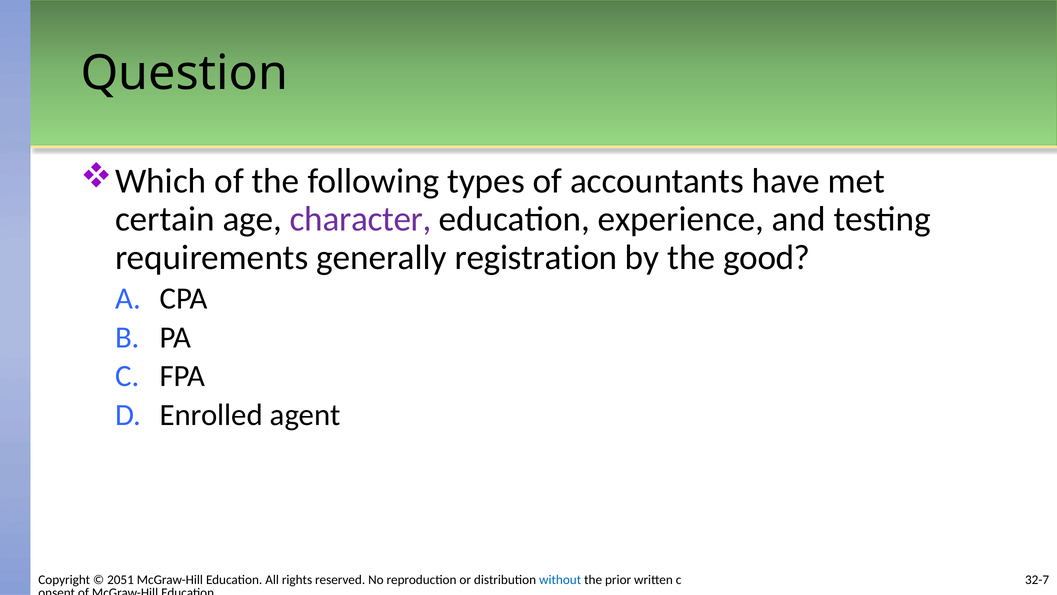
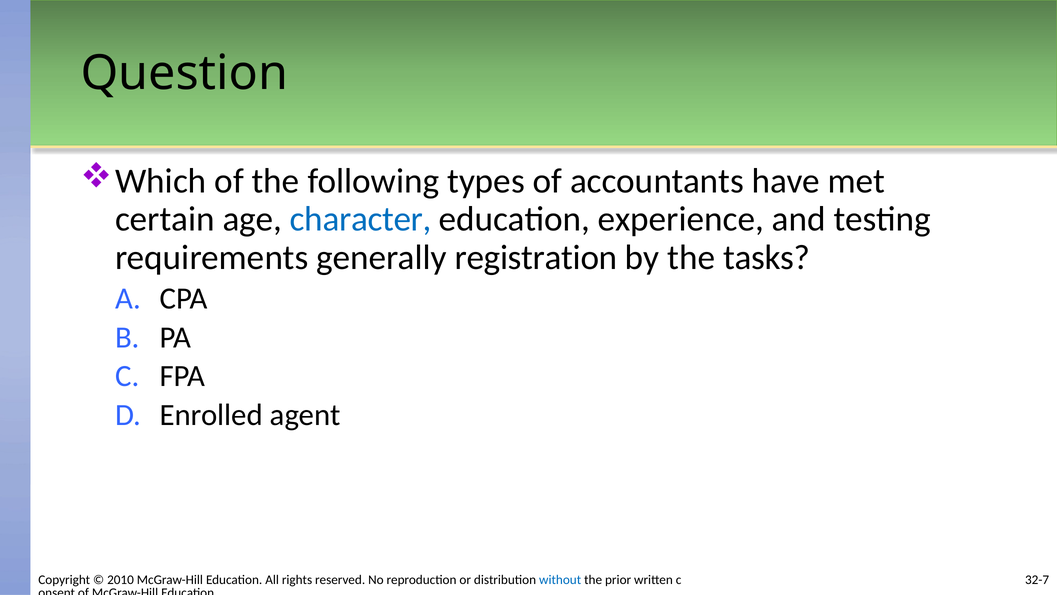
character colour: purple -> blue (361, 219)
good: good -> tasks (767, 257)
2051: 2051 -> 2010 (120, 579)
